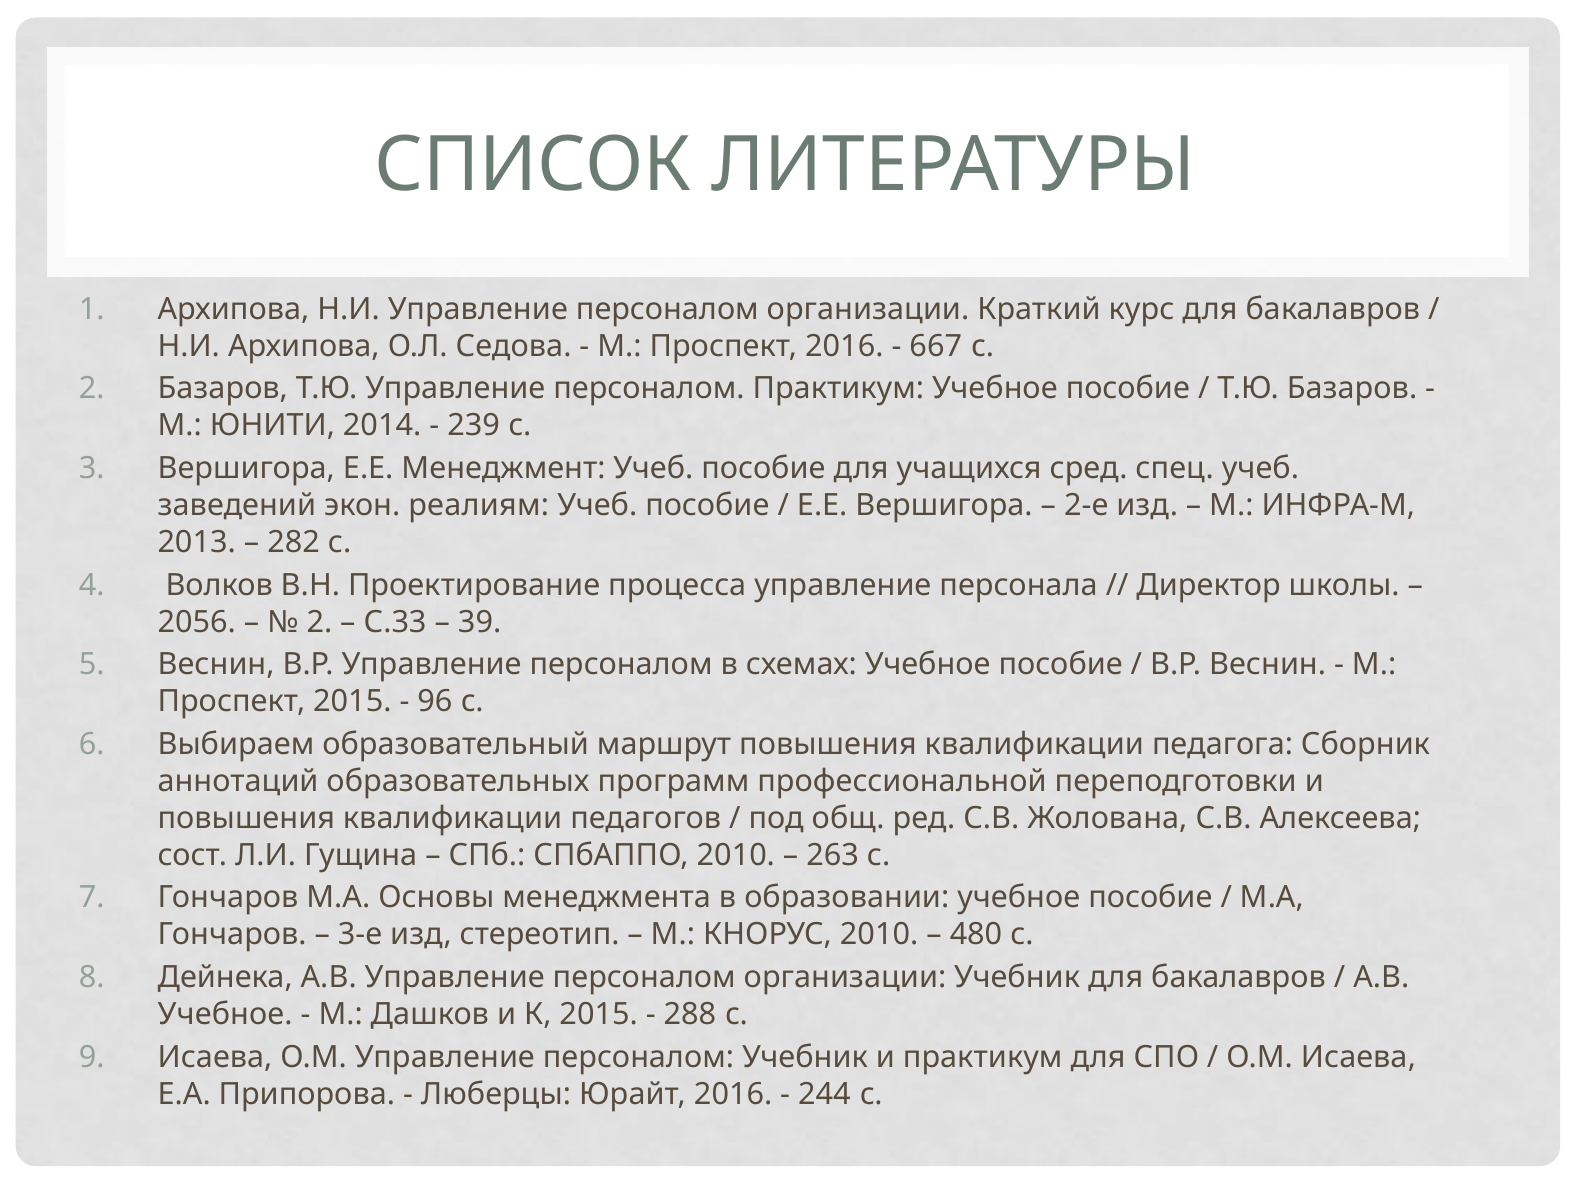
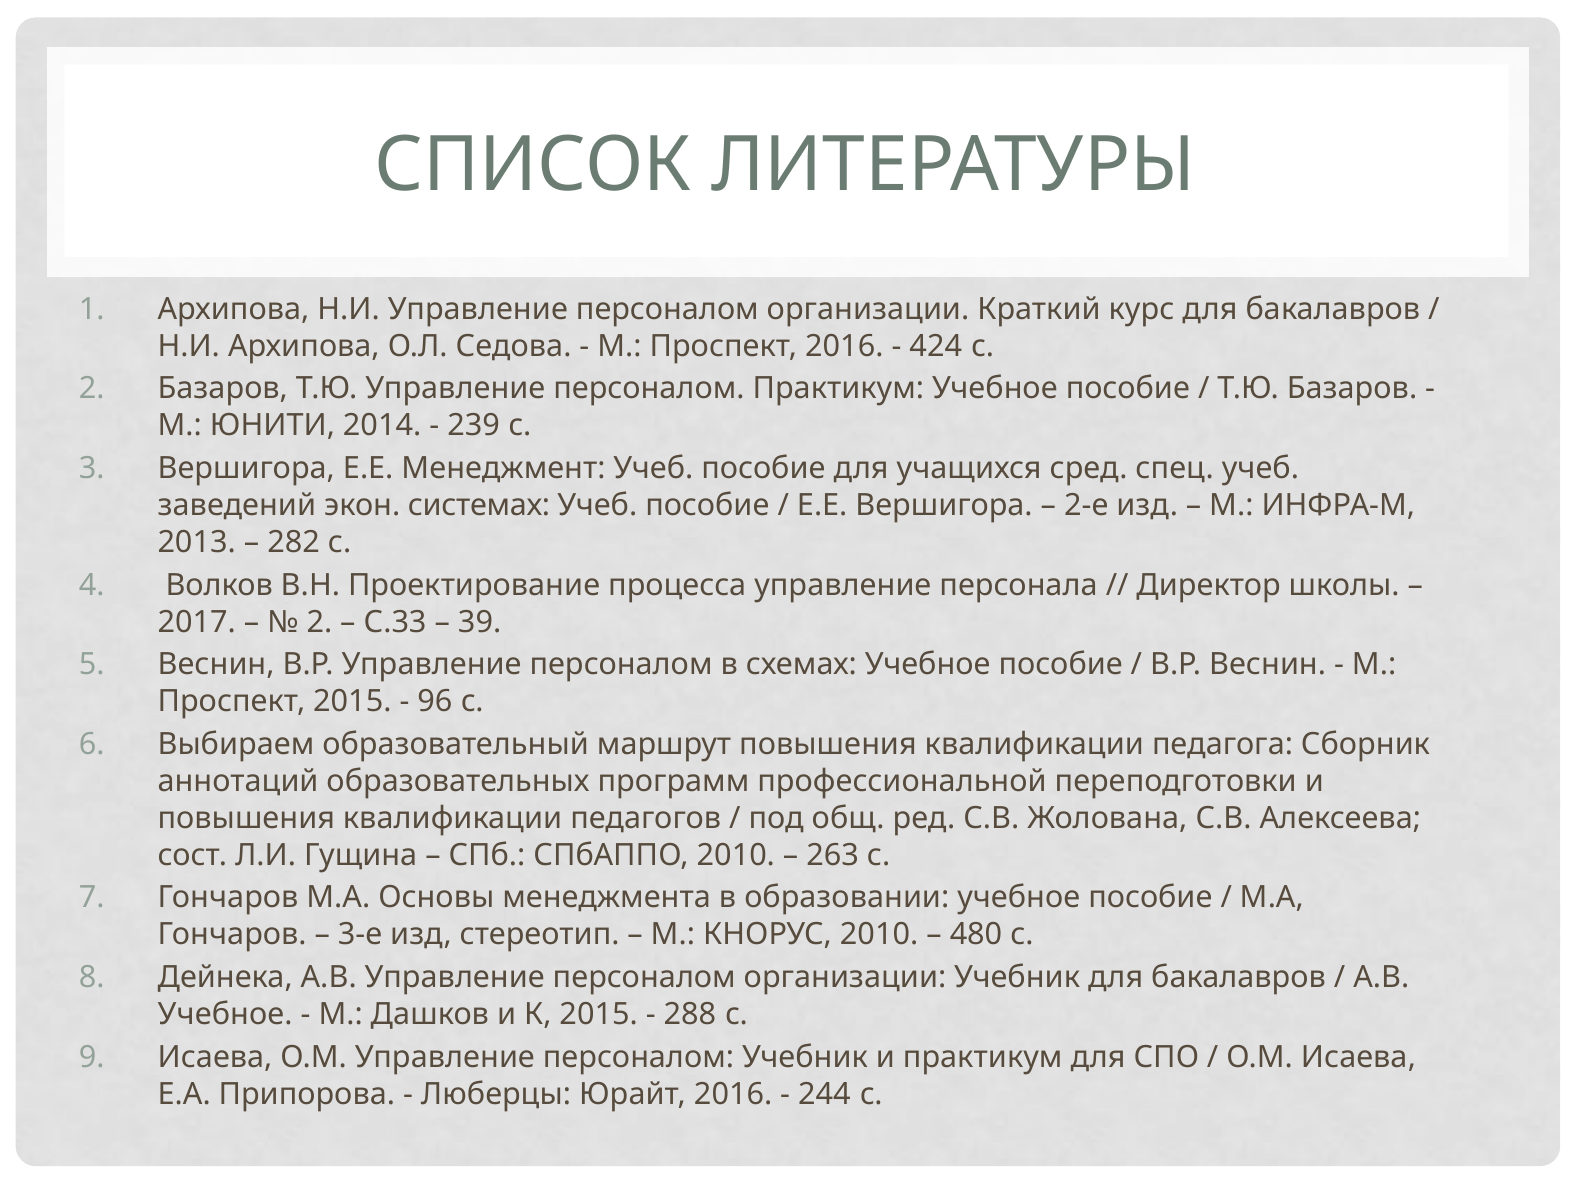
667: 667 -> 424 (936, 346)
реалиям: реалиям -> системах (479, 505)
2056: 2056 -> 2017 (197, 622)
